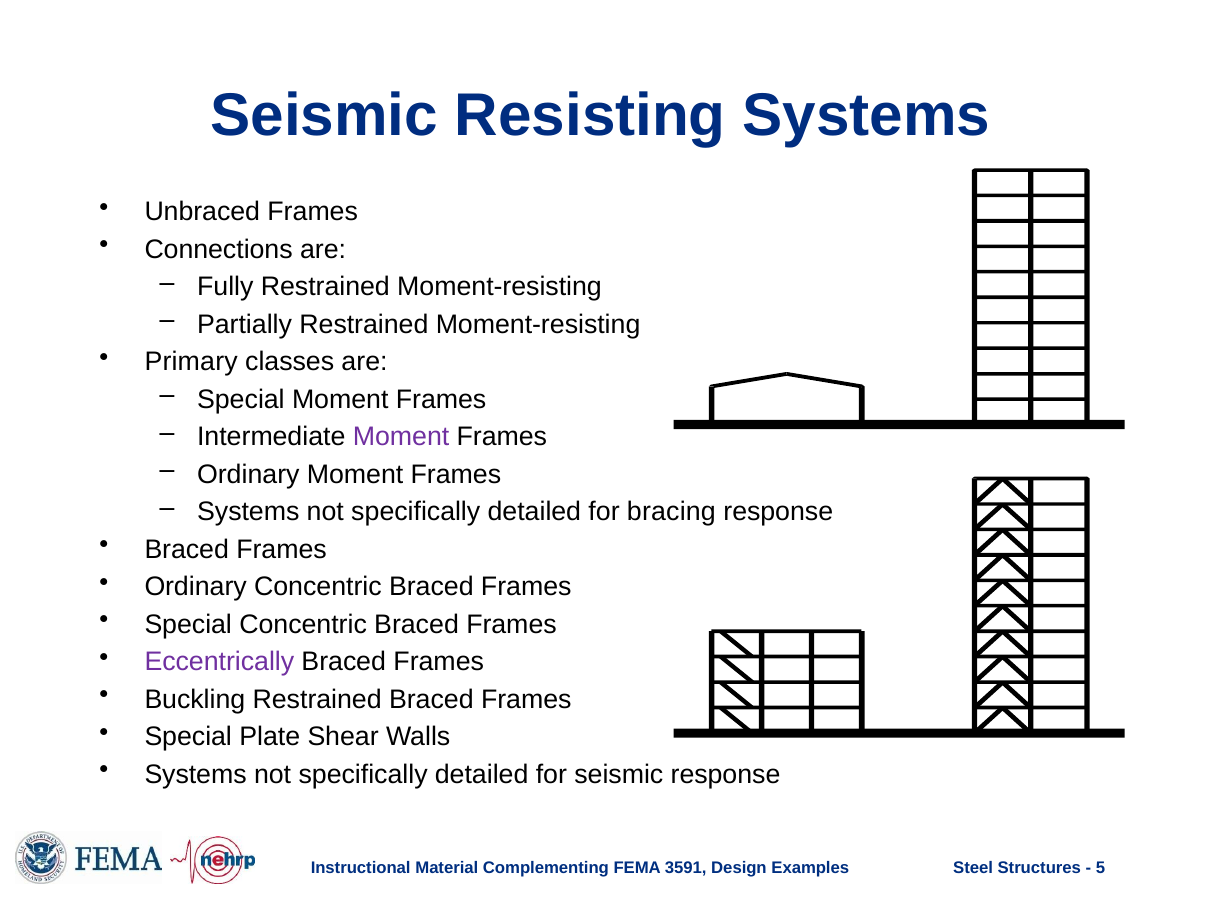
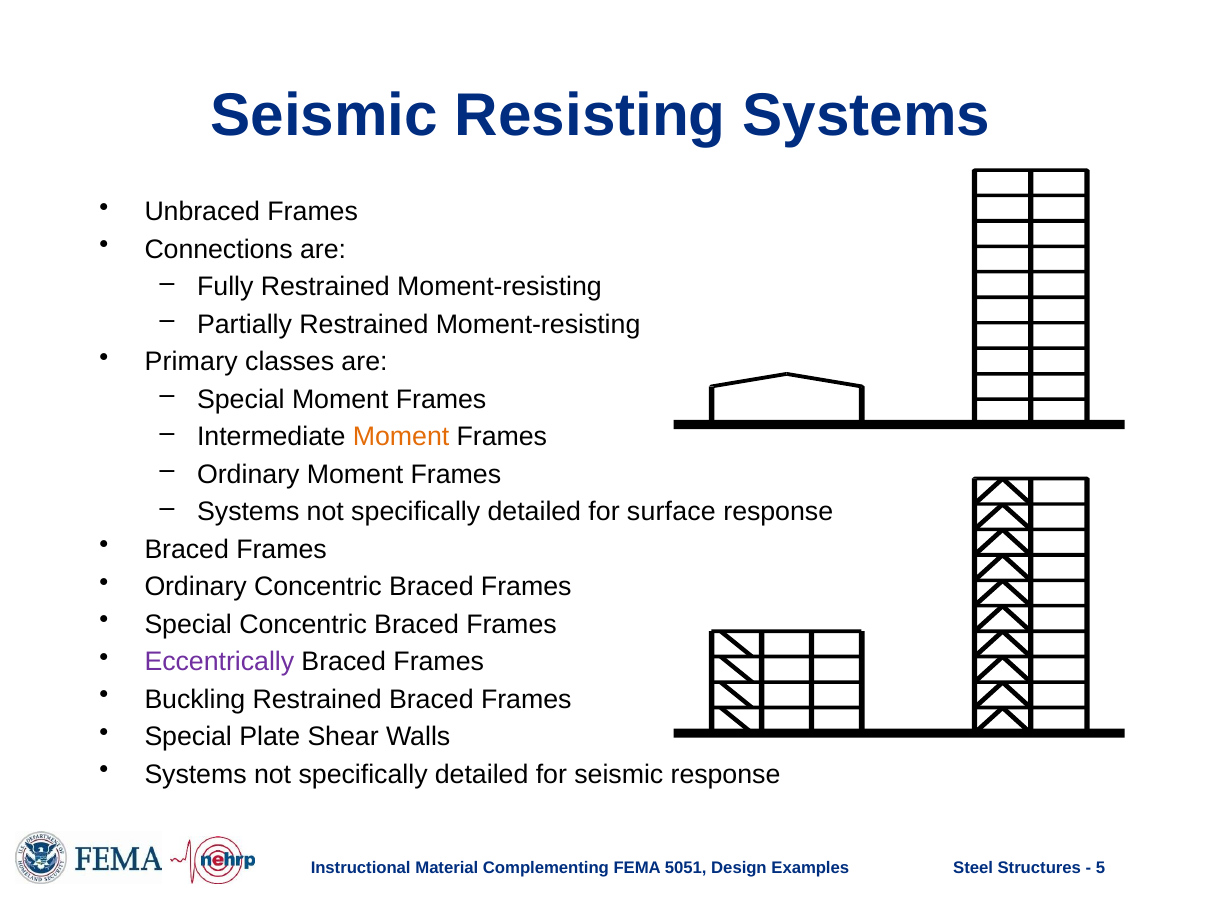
Moment colour: purple -> orange (401, 437)
bracing: bracing -> surface (671, 512)
3591: 3591 -> 5051 (686, 868)
